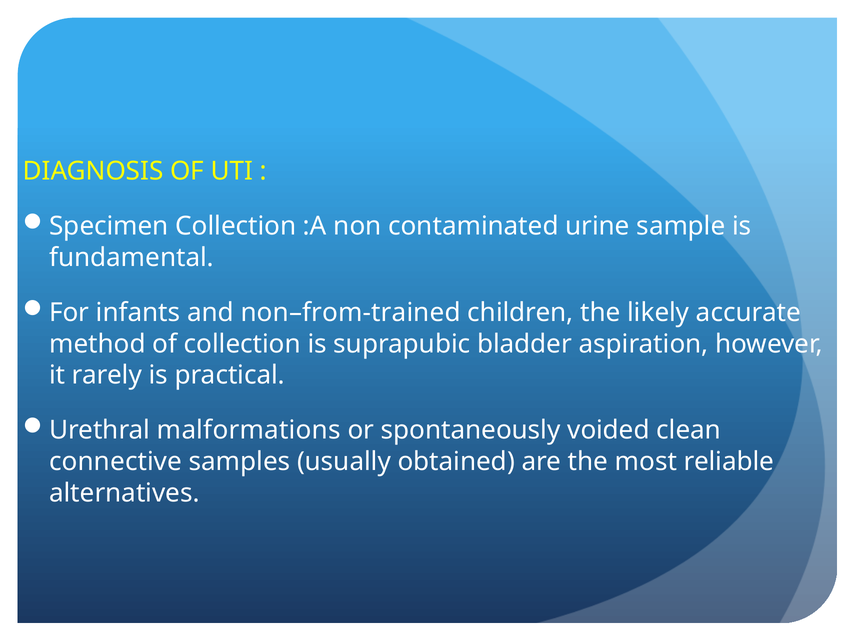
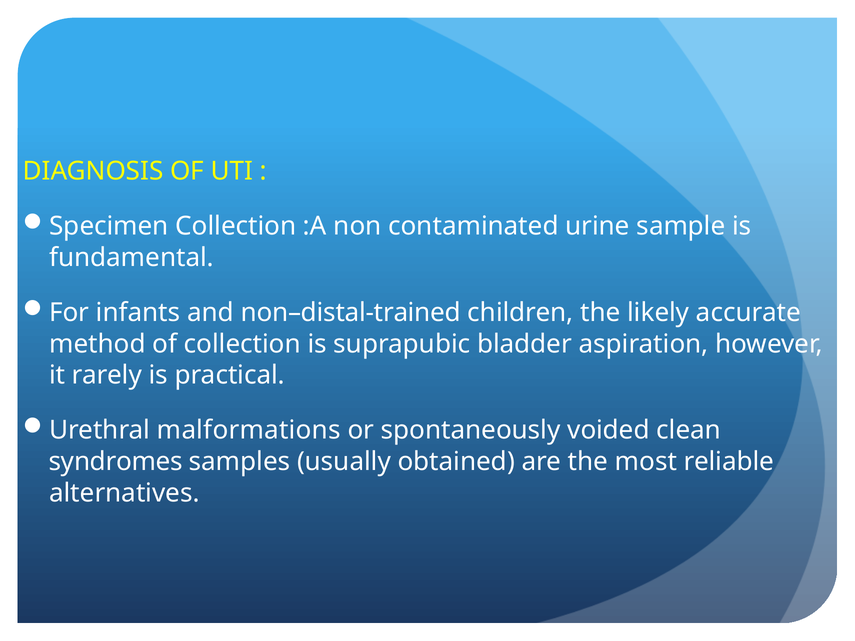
non–from-trained: non–from-trained -> non–distal-trained (351, 313)
connective: connective -> syndromes (116, 462)
